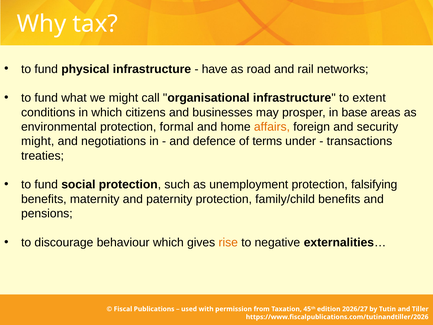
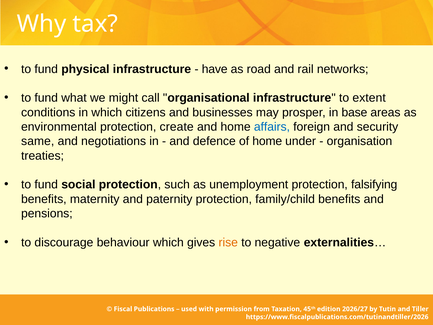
formal: formal -> create (177, 127)
affairs colour: orange -> blue (272, 127)
might: might -> same (38, 141)
of terms: terms -> home (267, 141)
transactions: transactions -> organisation (359, 141)
